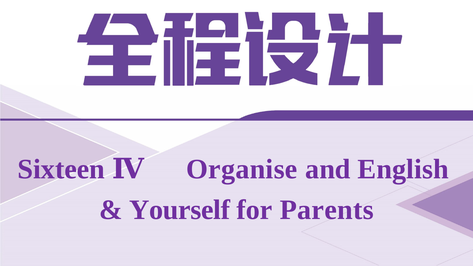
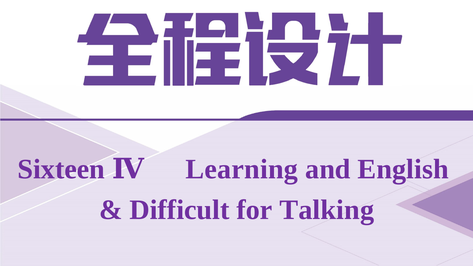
Organise: Organise -> Learning (242, 169)
Yourself: Yourself -> Difficult (179, 210)
Parents: Parents -> Talking (327, 210)
